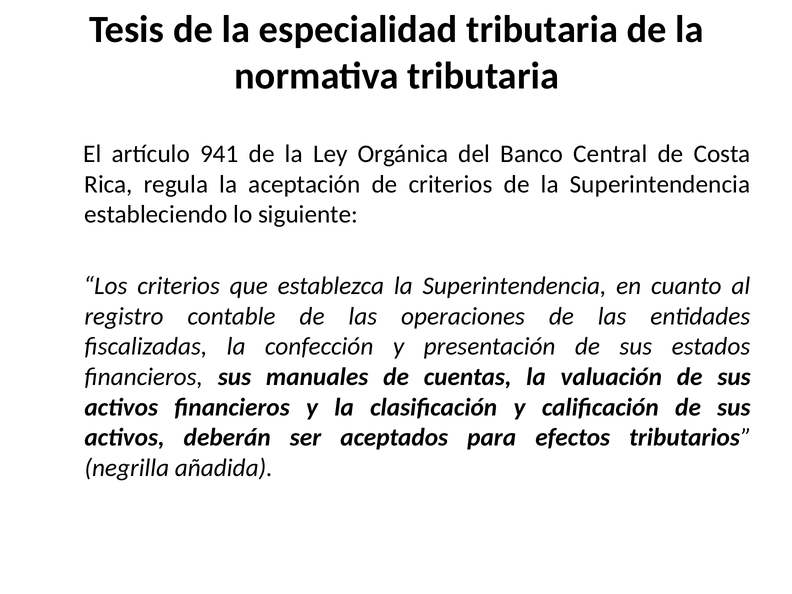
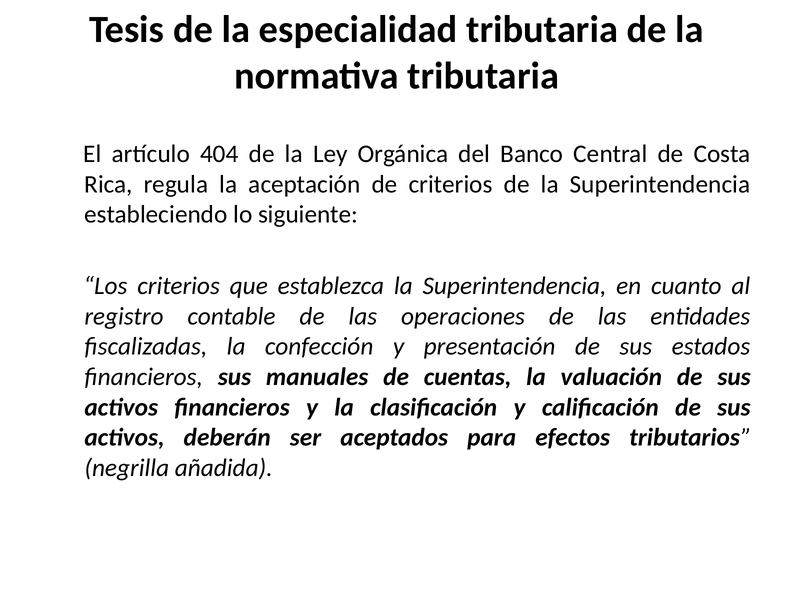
941: 941 -> 404 (219, 154)
